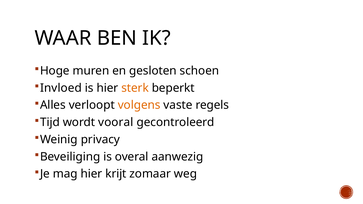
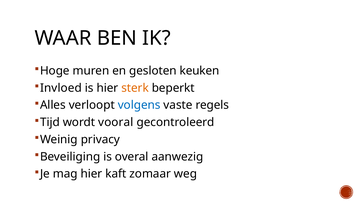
schoen: schoen -> keuken (200, 71)
volgens colour: orange -> blue (139, 105)
krijt: krijt -> kaft (116, 174)
